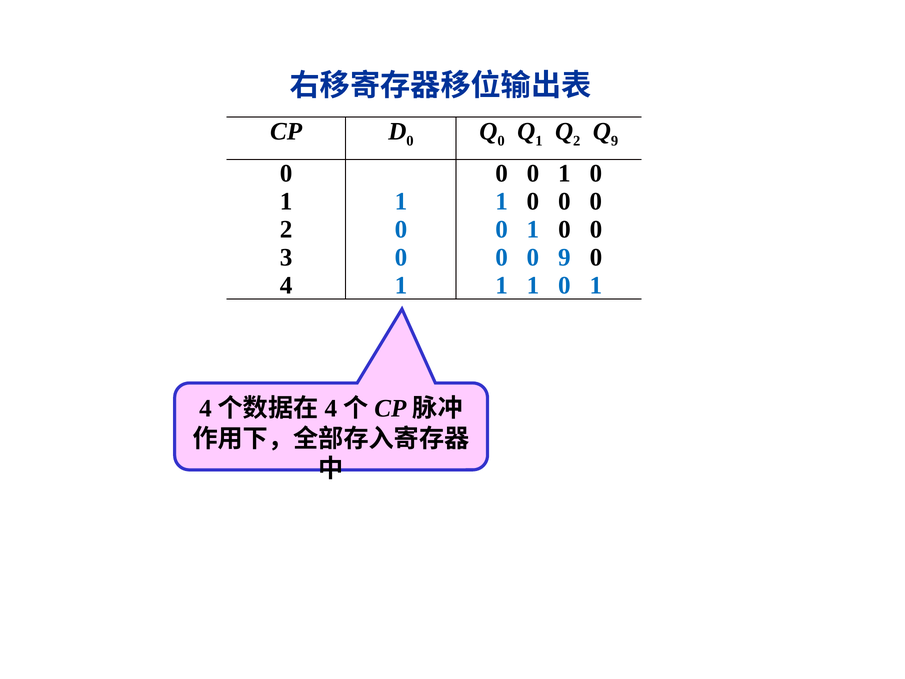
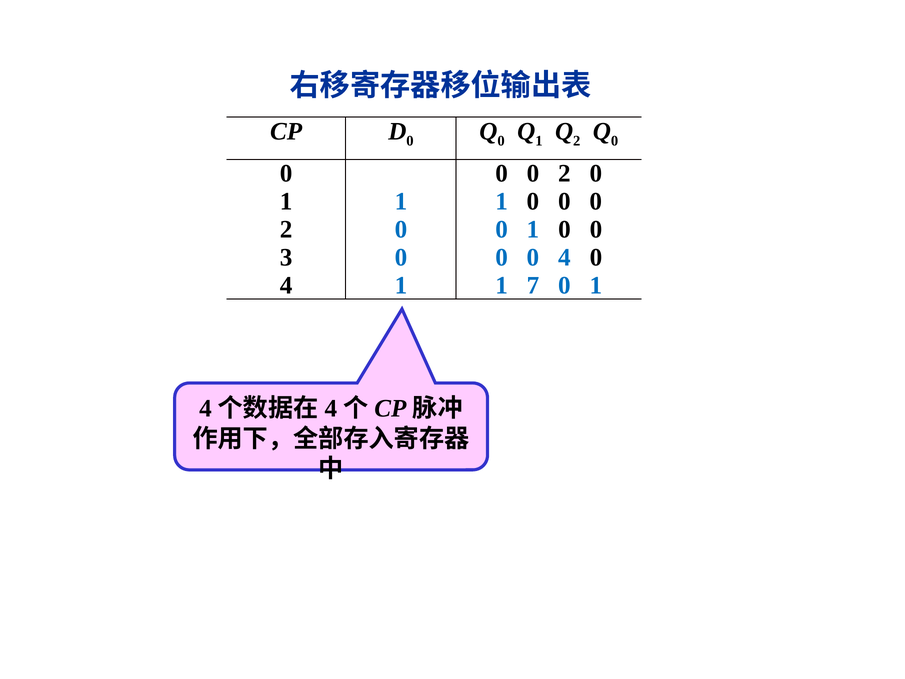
9: 9 -> 0 (615, 141)
1: 1 -> 2 (564, 174)
0 9: 9 -> 4 (564, 257)
1 1: 1 -> 7 (533, 285)
